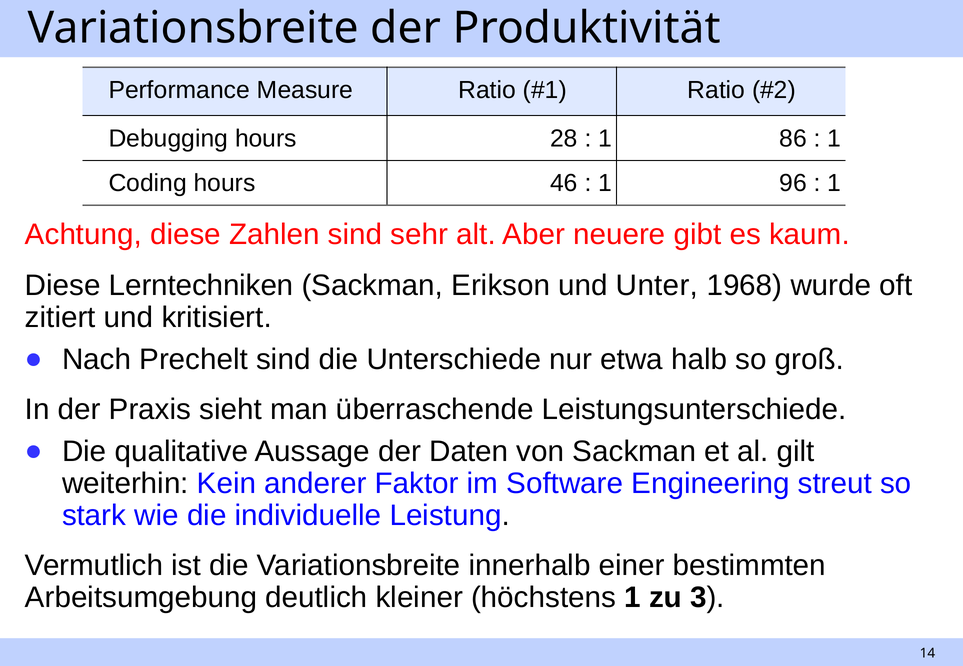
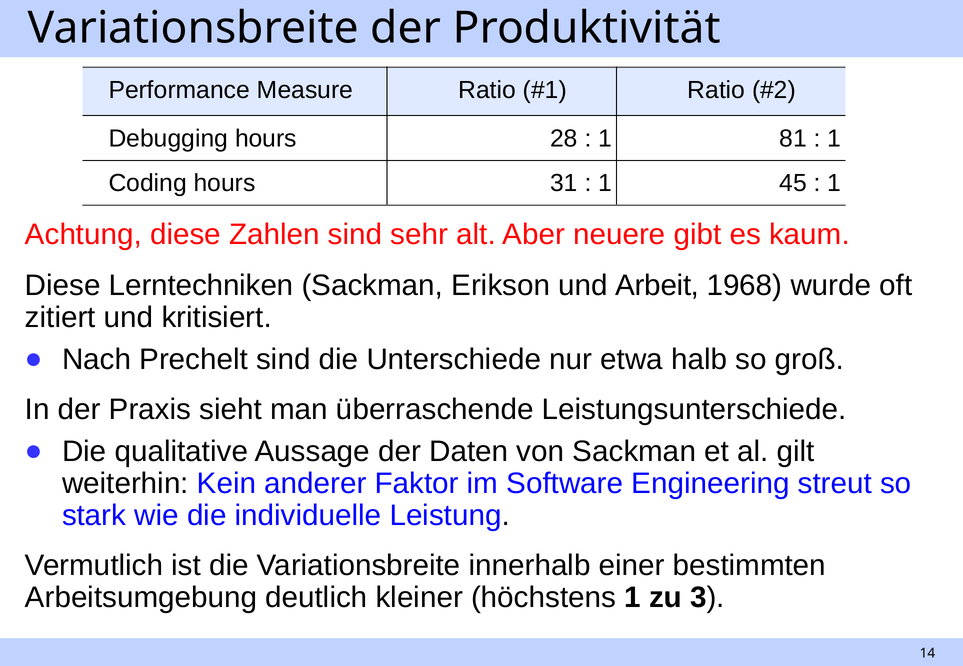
86: 86 -> 81 (793, 139)
46: 46 -> 31 (564, 183)
96: 96 -> 45 (793, 183)
Unter: Unter -> Arbeit (657, 286)
